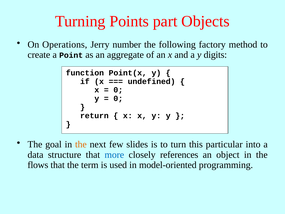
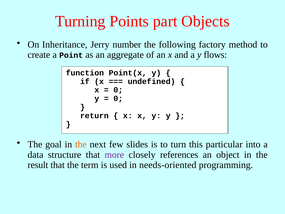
Operations: Operations -> Inheritance (65, 45)
digits: digits -> flows (215, 55)
more colour: blue -> purple (114, 155)
flows: flows -> result (38, 165)
model-oriented: model-oriented -> needs-oriented (168, 165)
